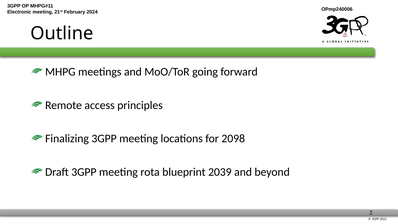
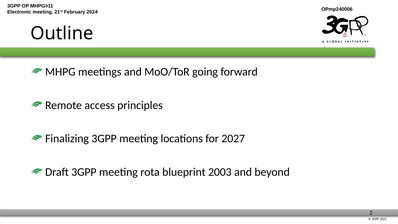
2098: 2098 -> 2027 (233, 139)
2039: 2039 -> 2003 (220, 172)
